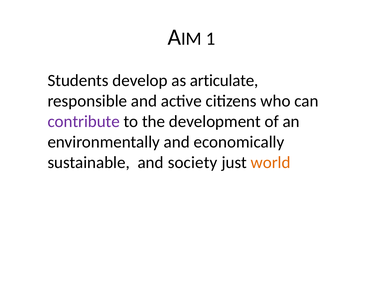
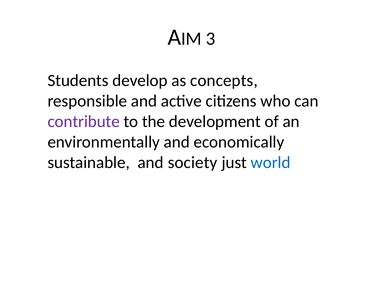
1: 1 -> 3 (211, 39)
articulate: articulate -> concepts (224, 80)
world colour: orange -> blue (271, 162)
